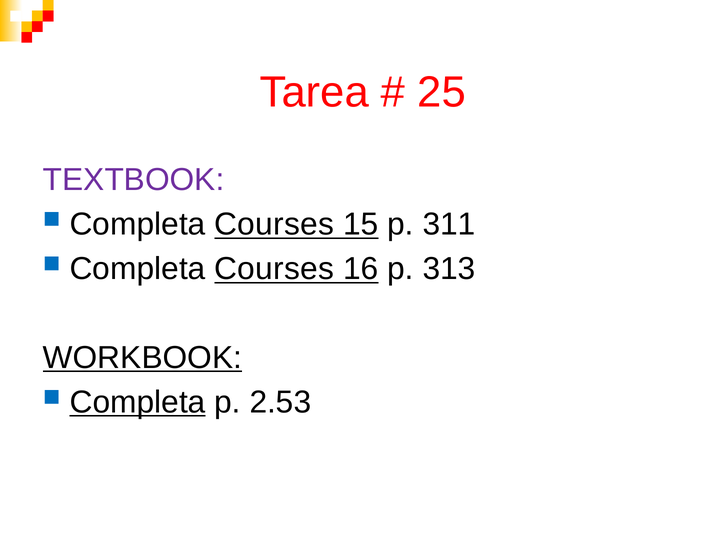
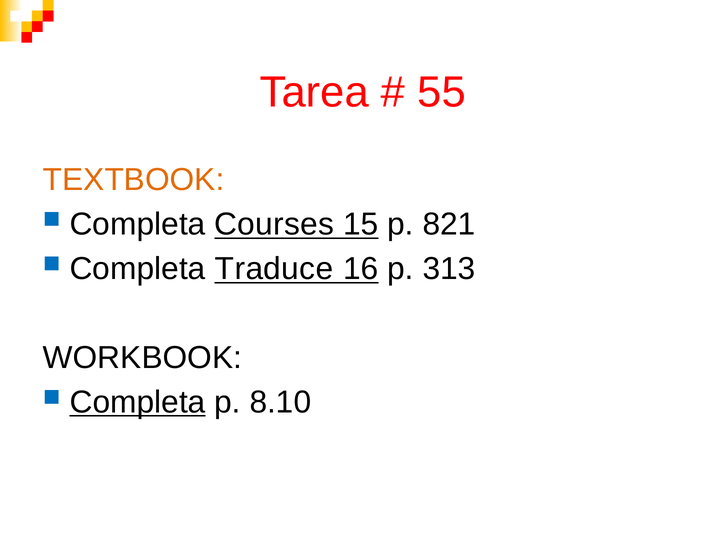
25: 25 -> 55 (442, 92)
TEXTBOOK colour: purple -> orange (134, 180)
311: 311 -> 821 (449, 224)
Courses: Courses -> Traduce (274, 268)
WORKBOOK underline: present -> none (142, 357)
2.53: 2.53 -> 8.10 (280, 402)
